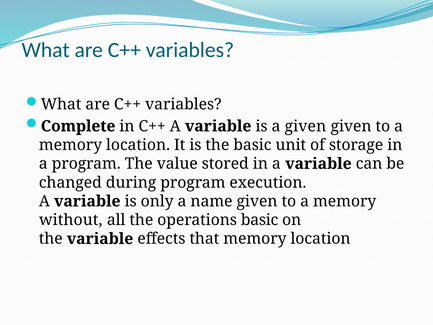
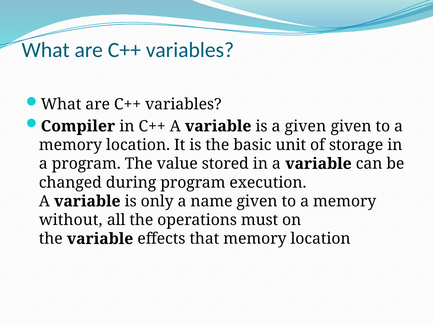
Complete: Complete -> Compiler (78, 126)
operations basic: basic -> must (260, 220)
